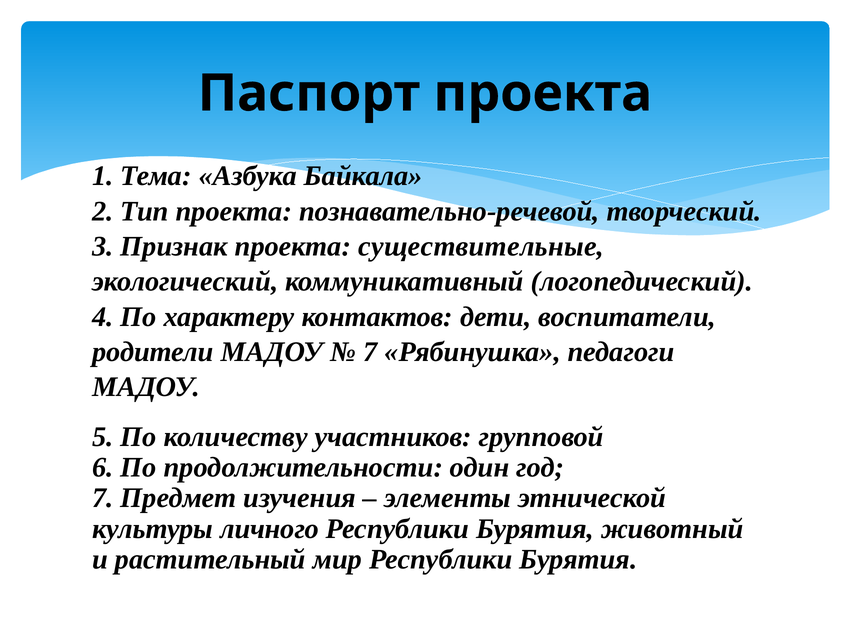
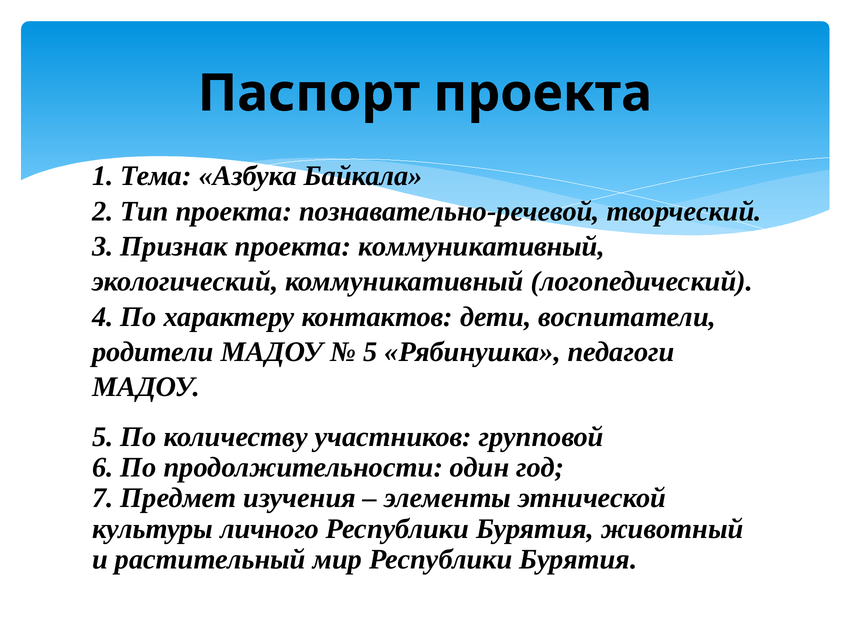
проекта существительные: существительные -> коммуникативный (481, 246)
7: 7 -> 5 (370, 352)
